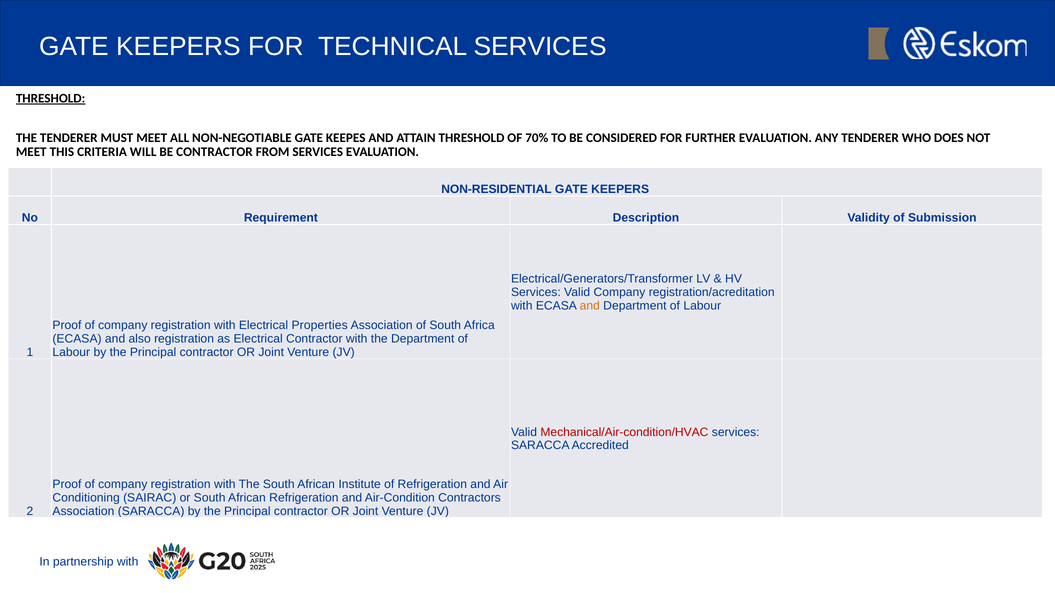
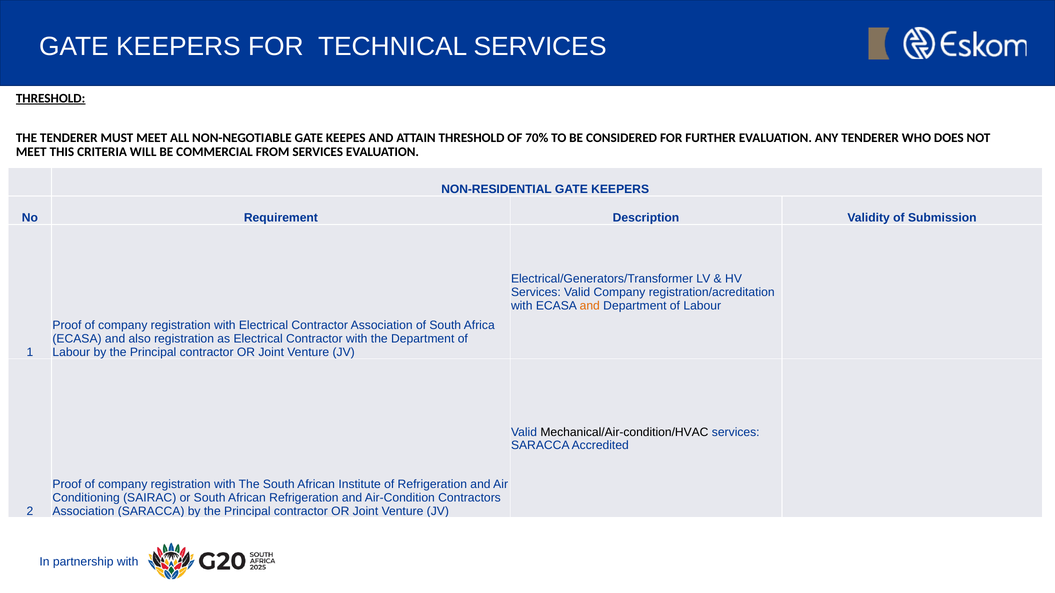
BE CONTRACTOR: CONTRACTOR -> COMMERCIAL (214, 152)
with Electrical Properties: Properties -> Contractor (320, 326)
Mechanical/Air-condition/HVAC colour: red -> black (624, 432)
